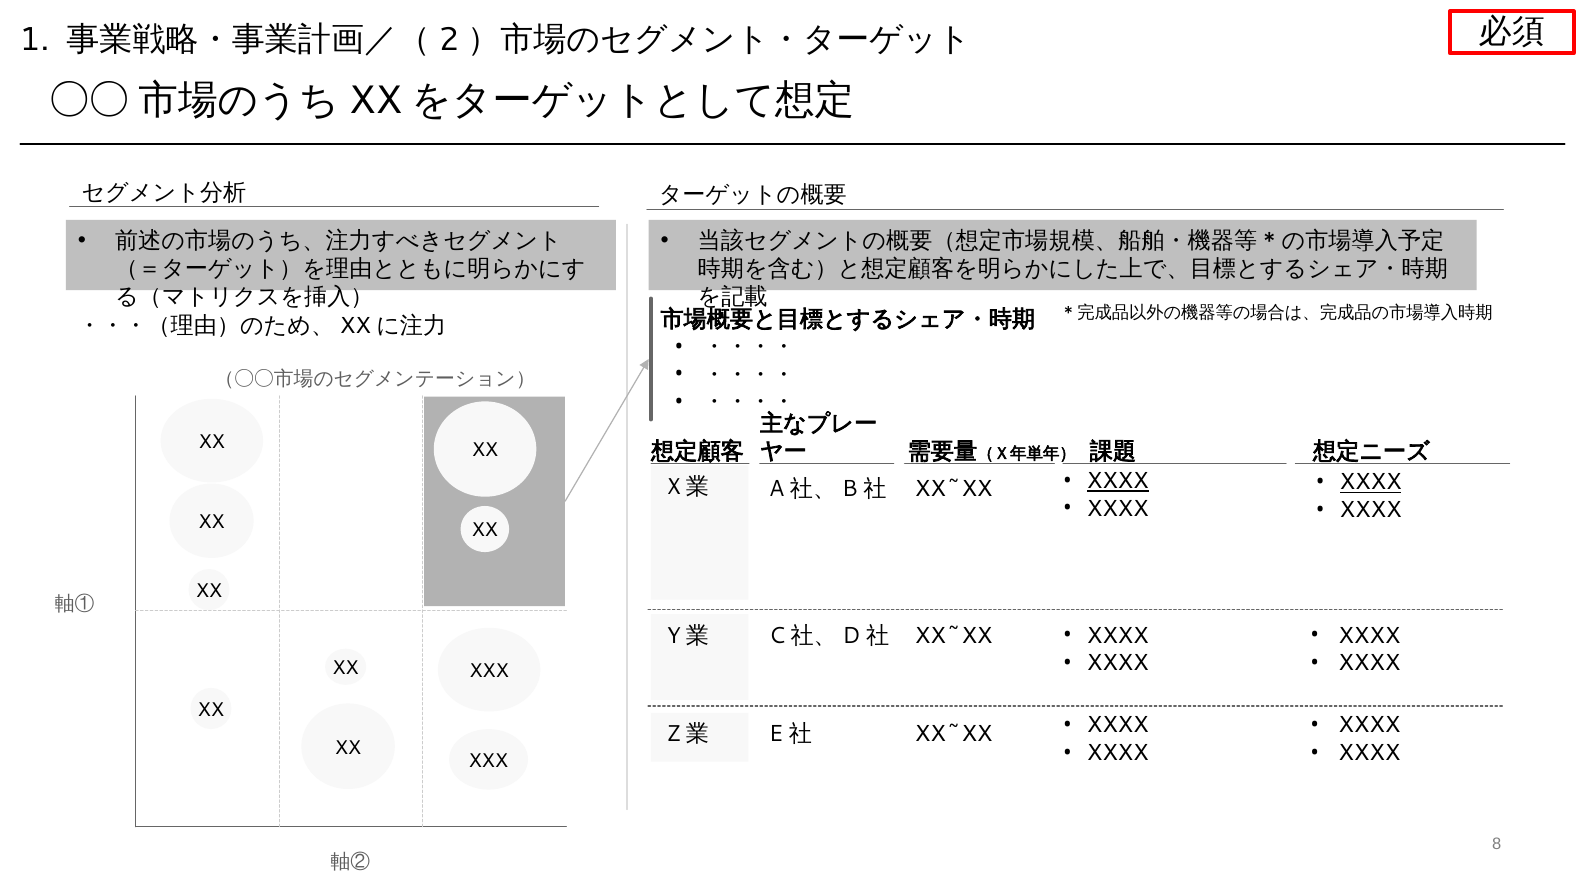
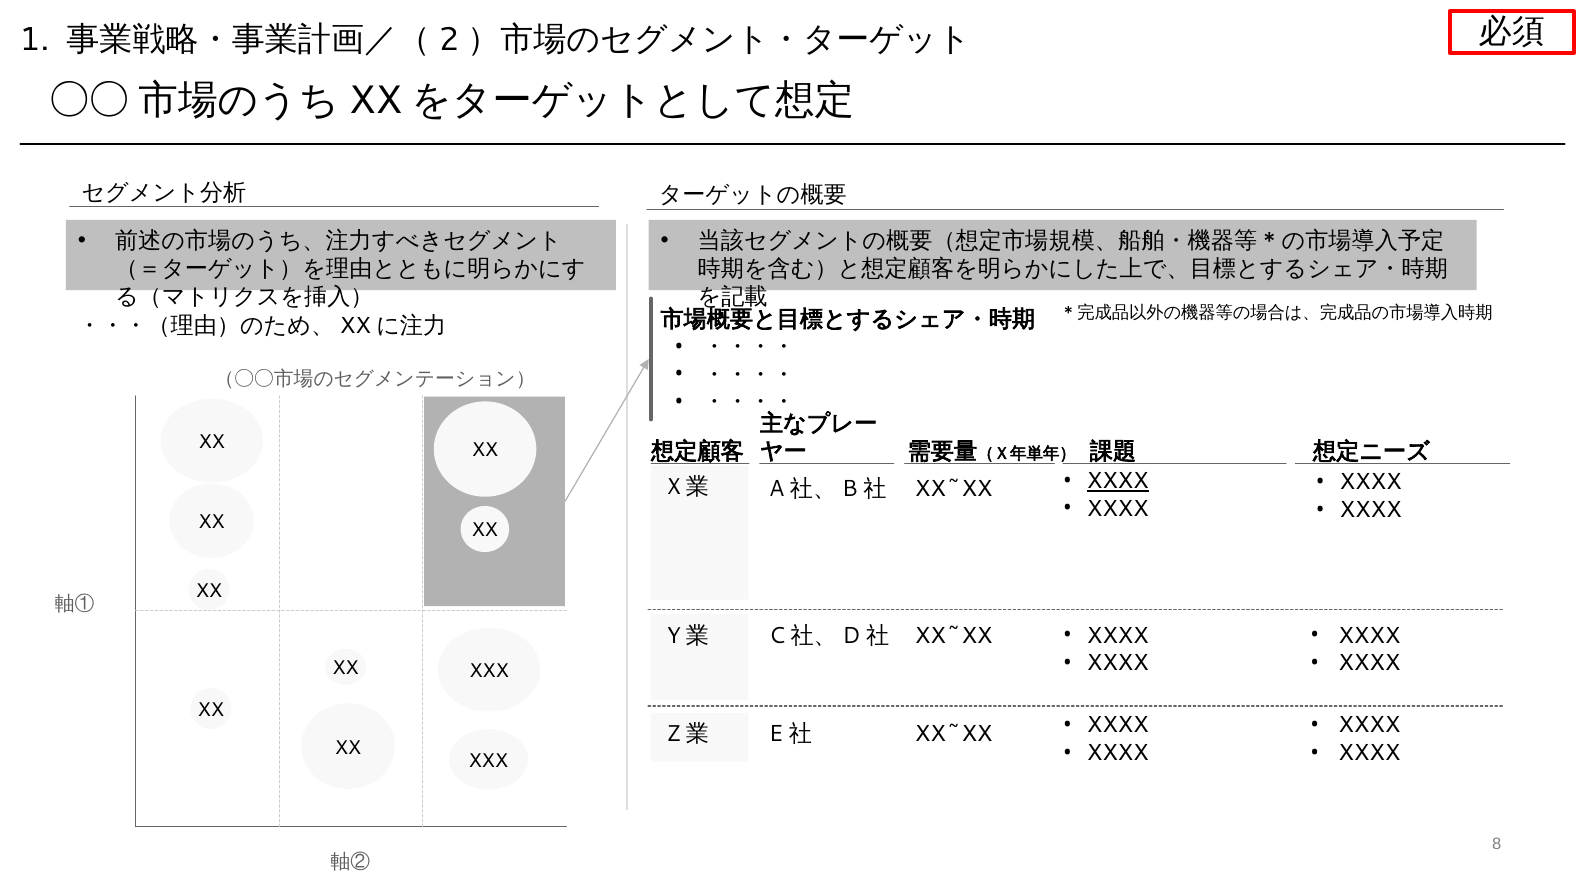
XXXX underline: present -> none (1371, 482)
